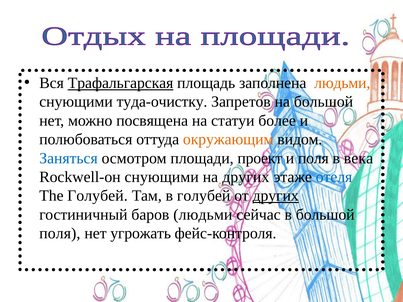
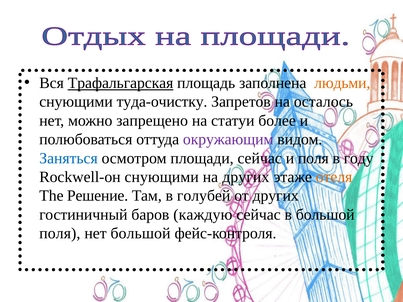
на большой: большой -> осталось (323, 102)
посвящена: посвящена -> запрещено (152, 121)
окружающим colour: orange -> purple (228, 139)
площади проект: проект -> сейчас (260, 158)
века: века -> году (359, 158)
отеля colour: blue -> orange (334, 177)
The Голубей: Голубей -> Решение (98, 196)
других underline: present -> none (276, 196)
баров людьми: людьми -> каждую (203, 215)
нет угрожать: угрожать -> большой (141, 234)
